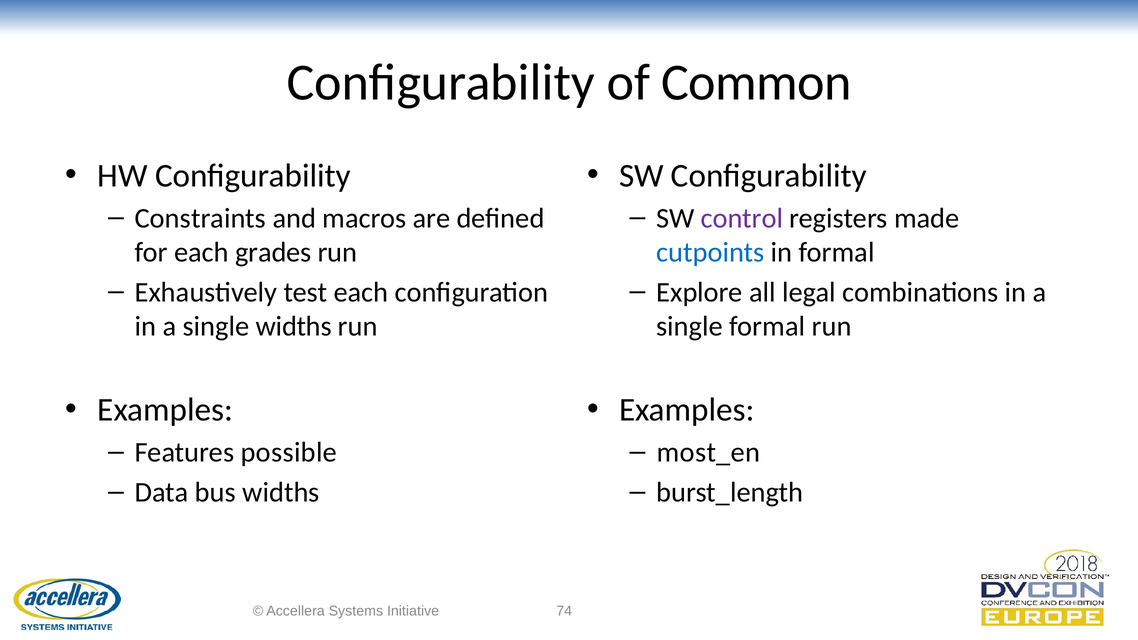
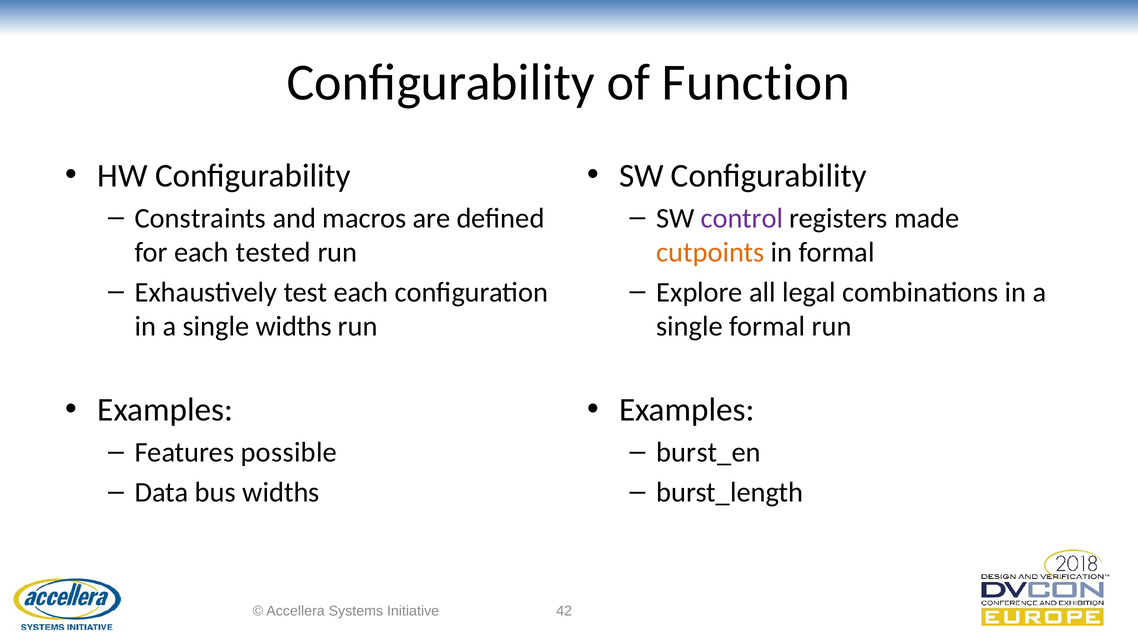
Common: Common -> Function (756, 83)
grades: grades -> tested (273, 252)
cutpoints colour: blue -> orange (710, 252)
most_en: most_en -> burst_en (709, 452)
74: 74 -> 42 (564, 611)
